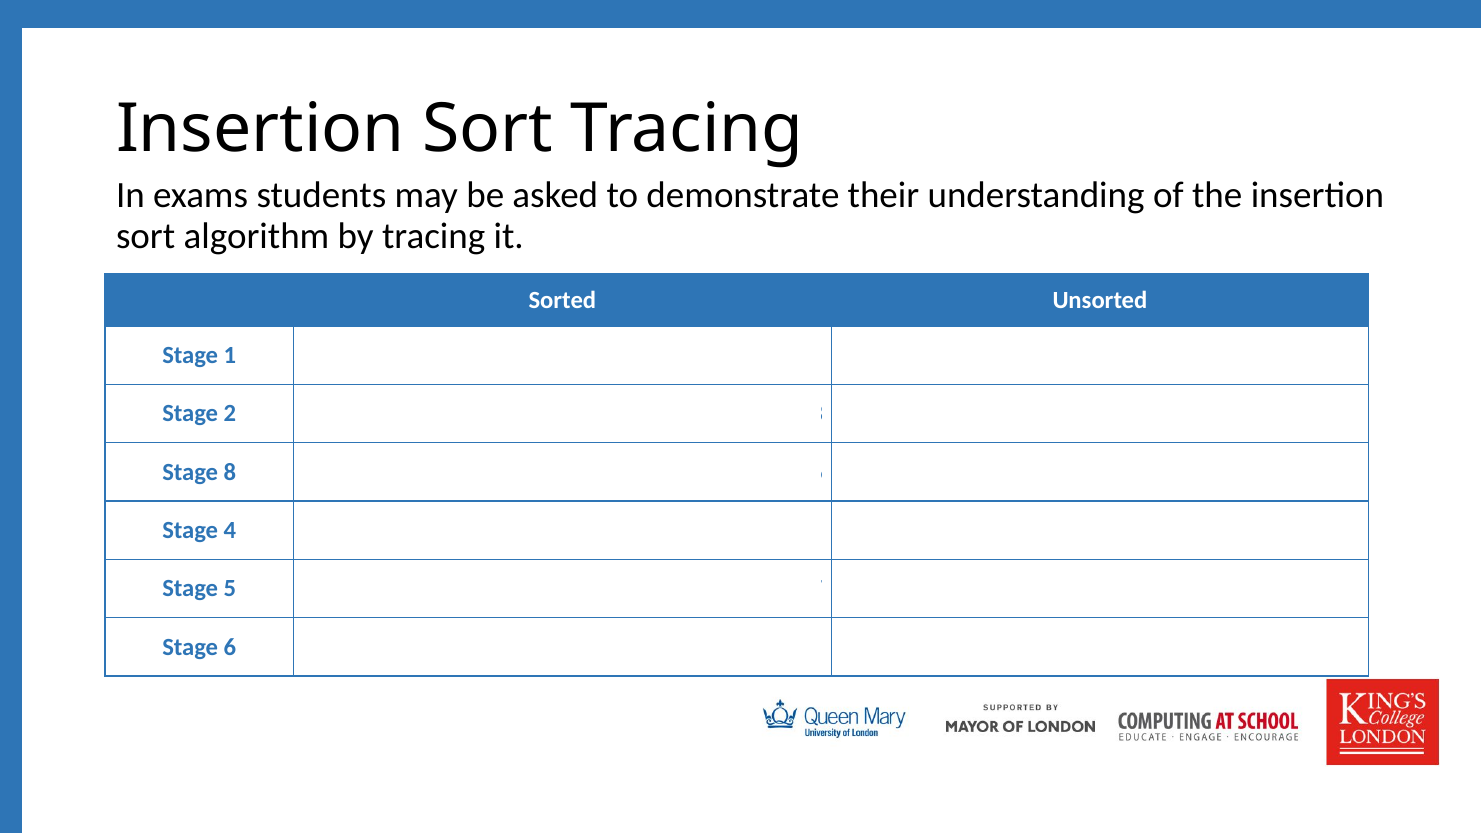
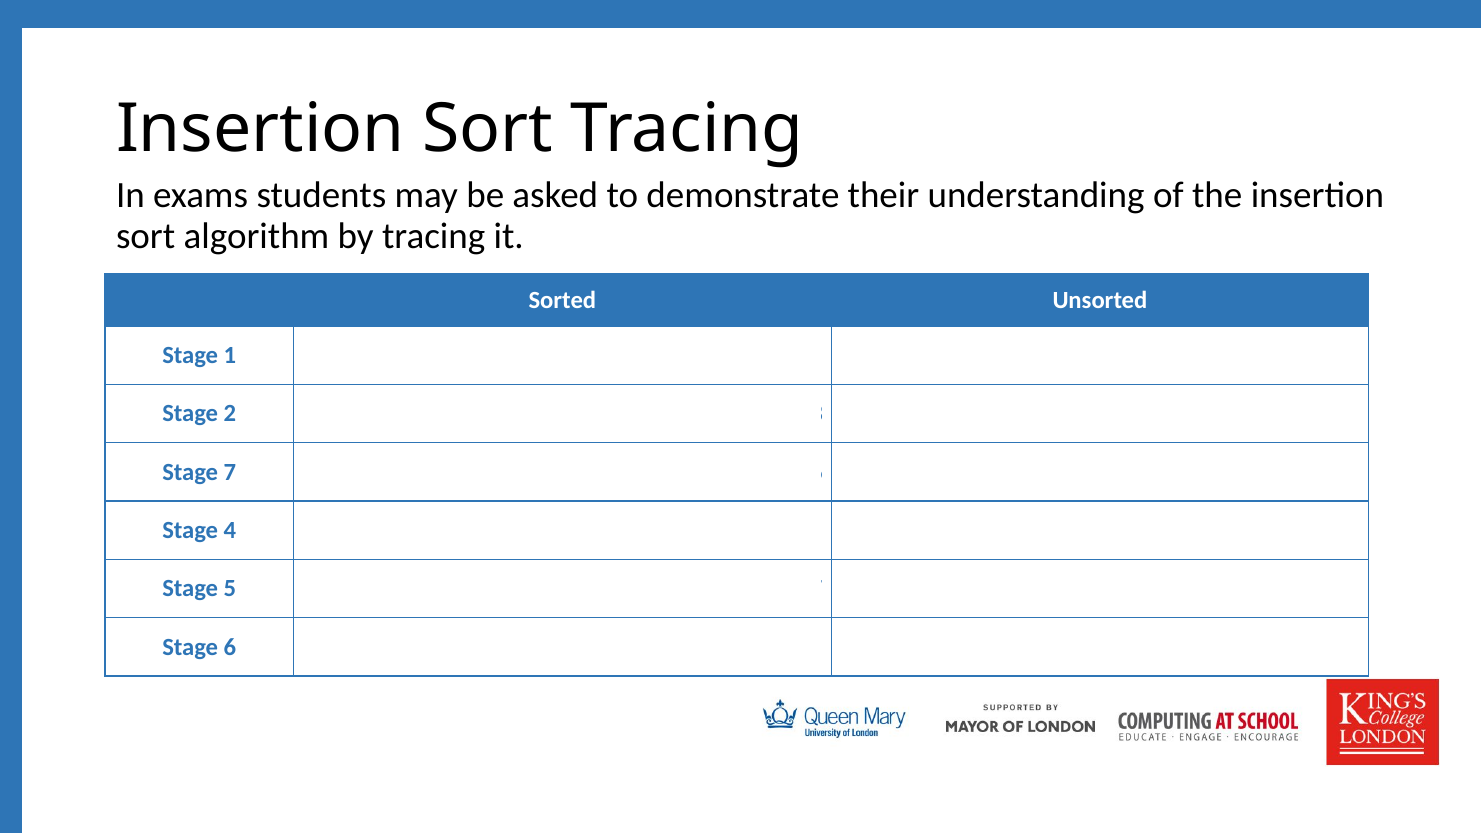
8: 8 -> 7 (230, 472)
